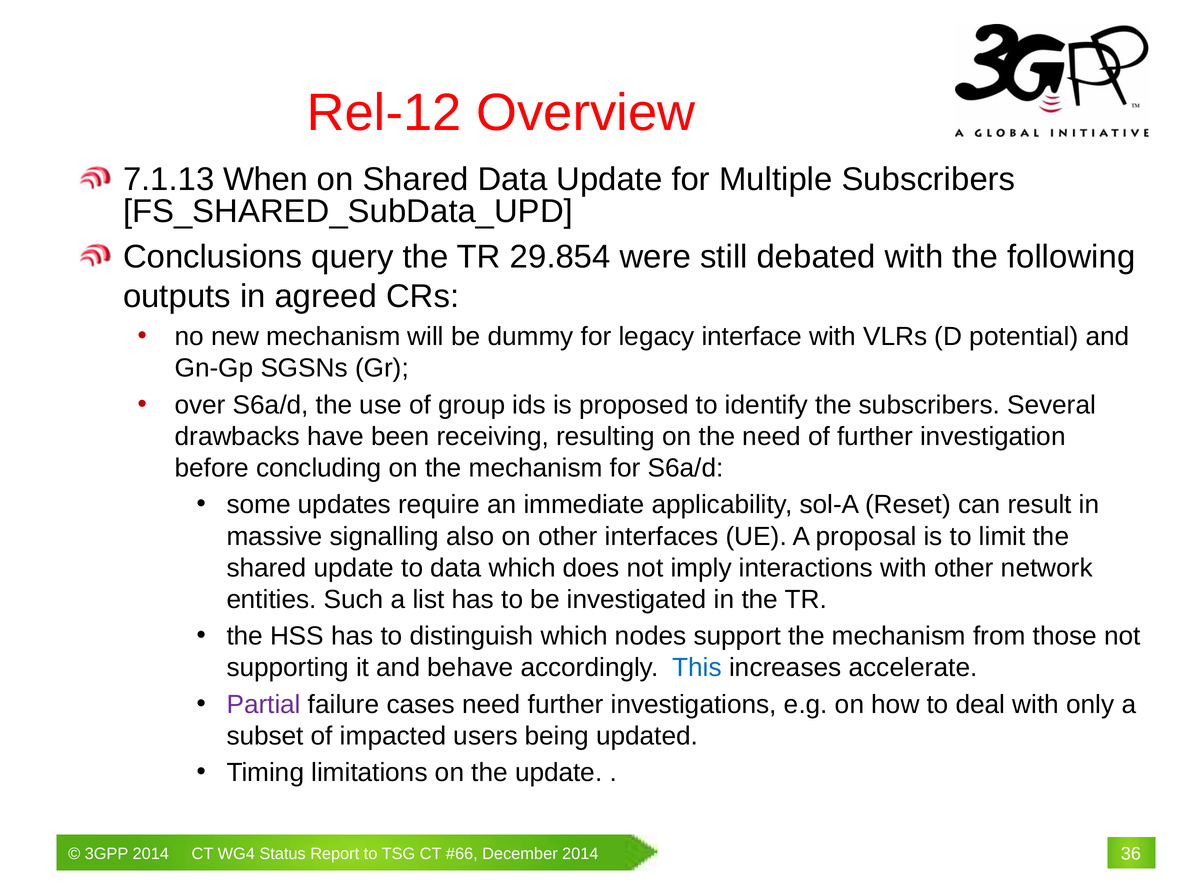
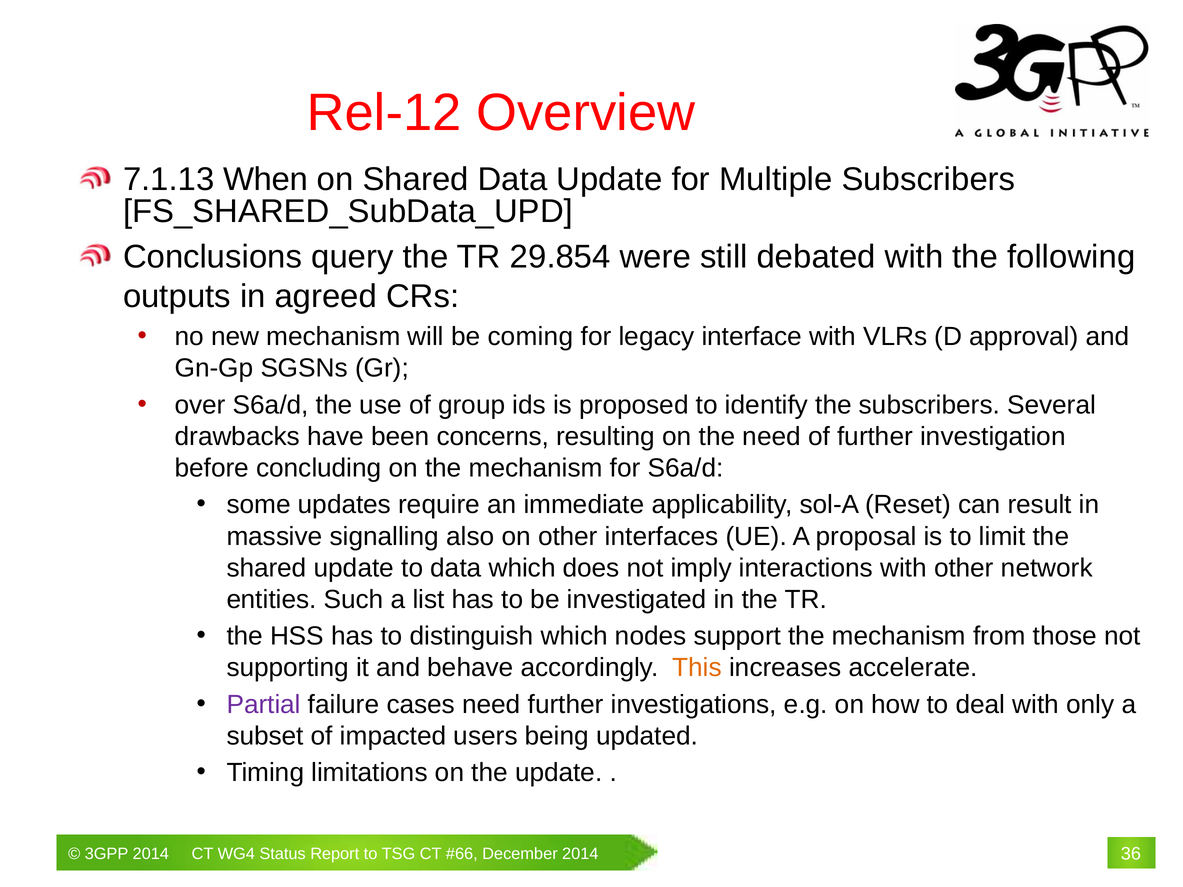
dummy: dummy -> coming (530, 337)
potential: potential -> approval (1024, 337)
receiving: receiving -> concerns (493, 437)
This colour: blue -> orange (697, 668)
